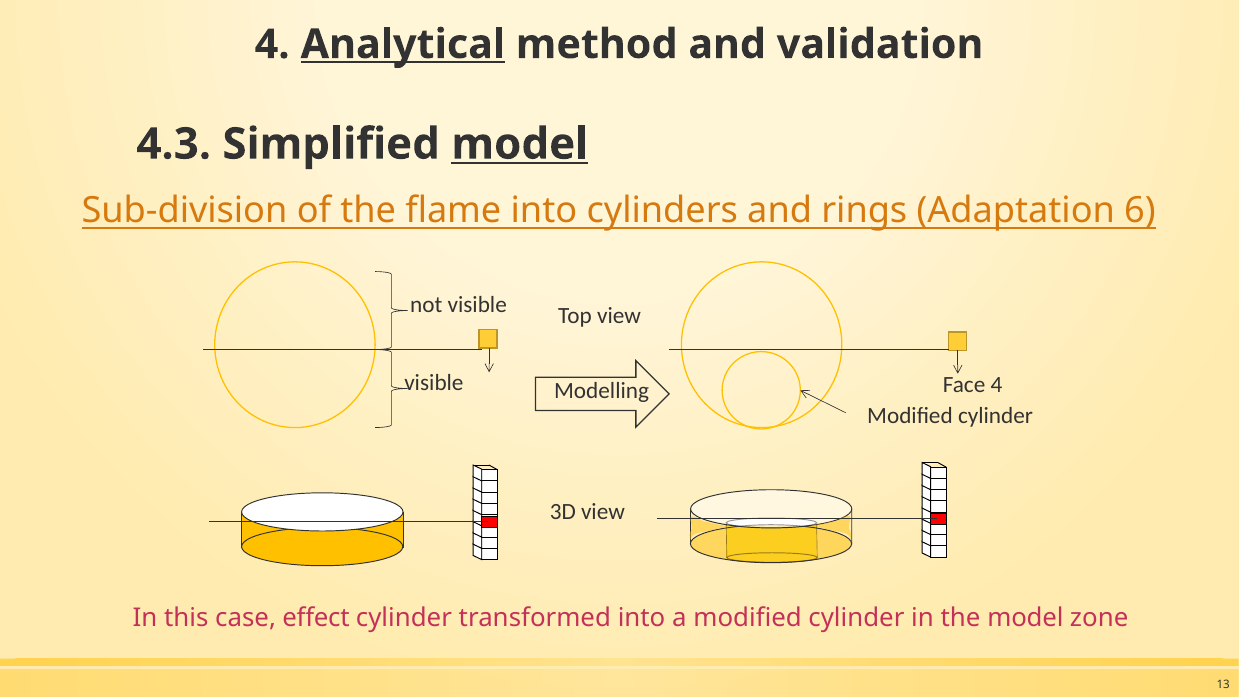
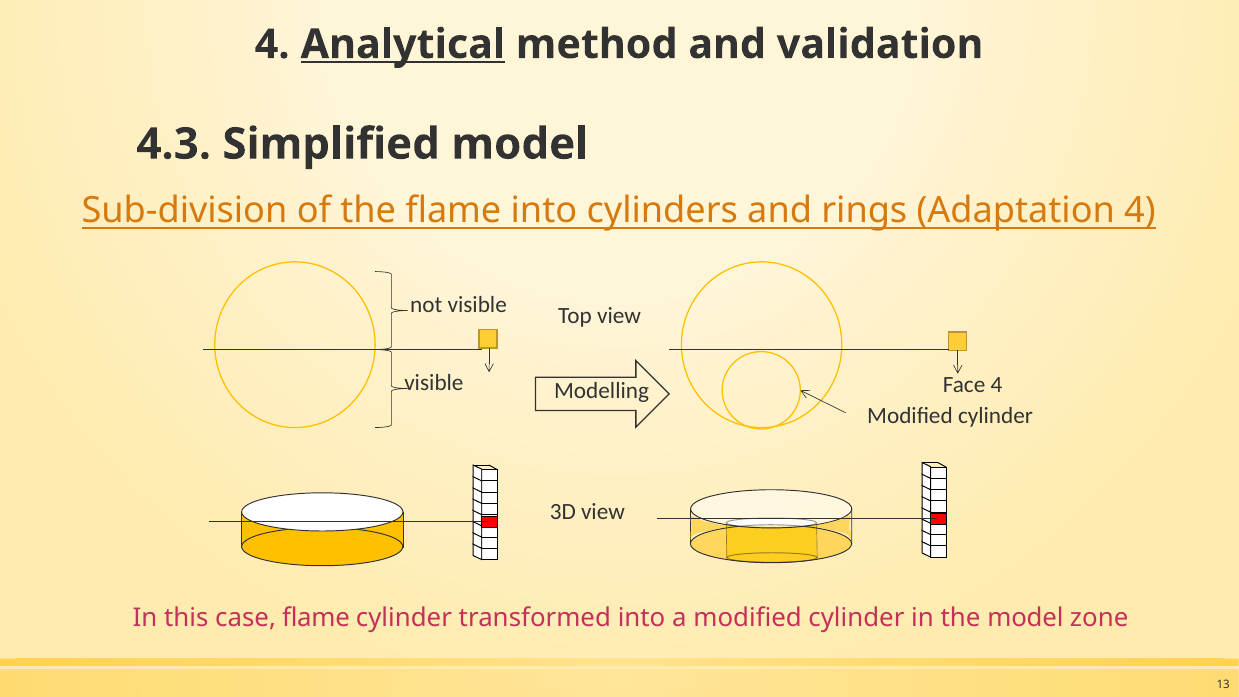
model underline: present -> none (520, 144)
Adaptation 6: 6 -> 4 (1140, 211)
case effect: effect -> flame (316, 618)
